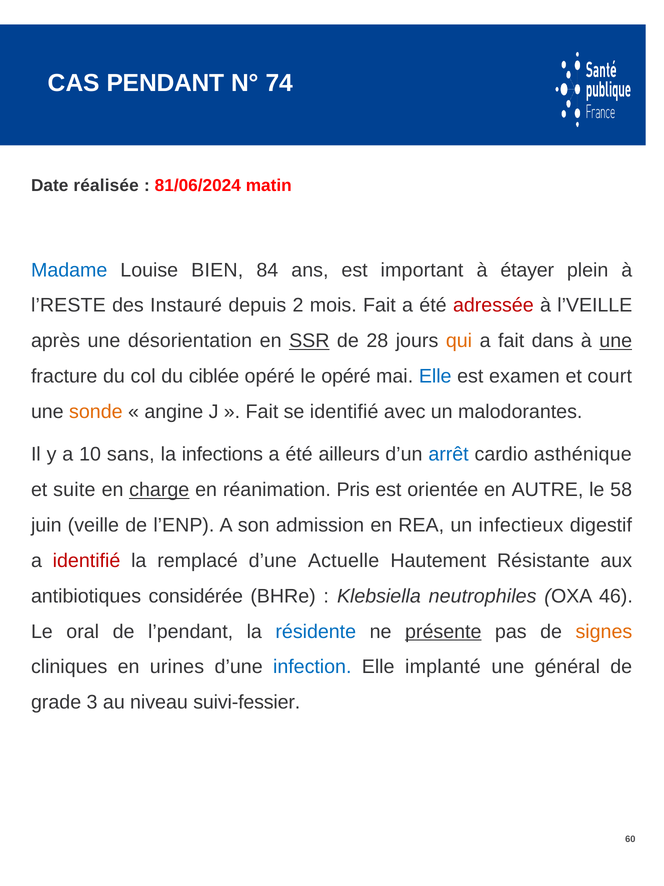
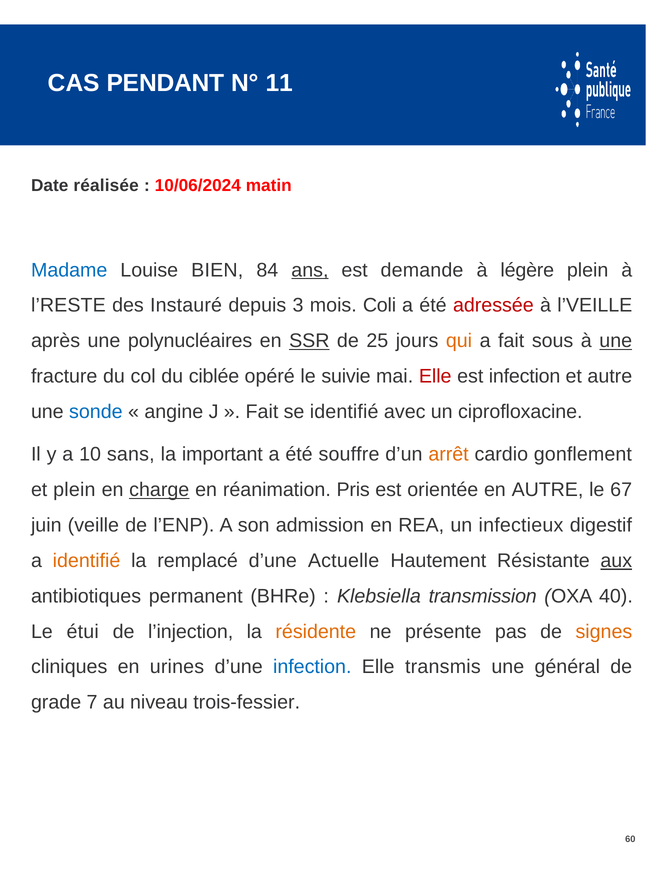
74: 74 -> 11 (279, 83)
81/06/2024: 81/06/2024 -> 10/06/2024 (198, 186)
ans underline: none -> present (310, 270)
important: important -> demande (422, 270)
étayer: étayer -> légère (527, 270)
2: 2 -> 3 (298, 305)
mois Fait: Fait -> Coli (380, 305)
désorientation: désorientation -> polynucléaires (190, 341)
28: 28 -> 25 (377, 341)
dans: dans -> sous (553, 341)
le opéré: opéré -> suivie (346, 376)
Elle colour: blue -> red (435, 376)
est examen: examen -> infection (525, 376)
et court: court -> autre (610, 376)
sonde colour: orange -> blue (96, 411)
malodorantes: malodorantes -> ciprofloxacine (520, 411)
infections: infections -> important (222, 454)
ailleurs: ailleurs -> souffre (349, 454)
arrêt colour: blue -> orange (449, 454)
asthénique: asthénique -> gonflement (583, 454)
et suite: suite -> plein (74, 490)
58: 58 -> 67 (621, 490)
identifié colour: red -> orange (87, 560)
aux underline: none -> present (616, 560)
considérée: considérée -> permanent (196, 596)
neutrophiles: neutrophiles -> transmission (483, 596)
46: 46 -> 40 (616, 596)
oral: oral -> étui (83, 631)
l’pendant: l’pendant -> l’injection (191, 631)
résidente colour: blue -> orange (316, 631)
présente underline: present -> none (443, 631)
implanté: implanté -> transmis (443, 666)
3: 3 -> 7 (92, 702)
suivi-fessier: suivi-fessier -> trois-fessier (247, 702)
